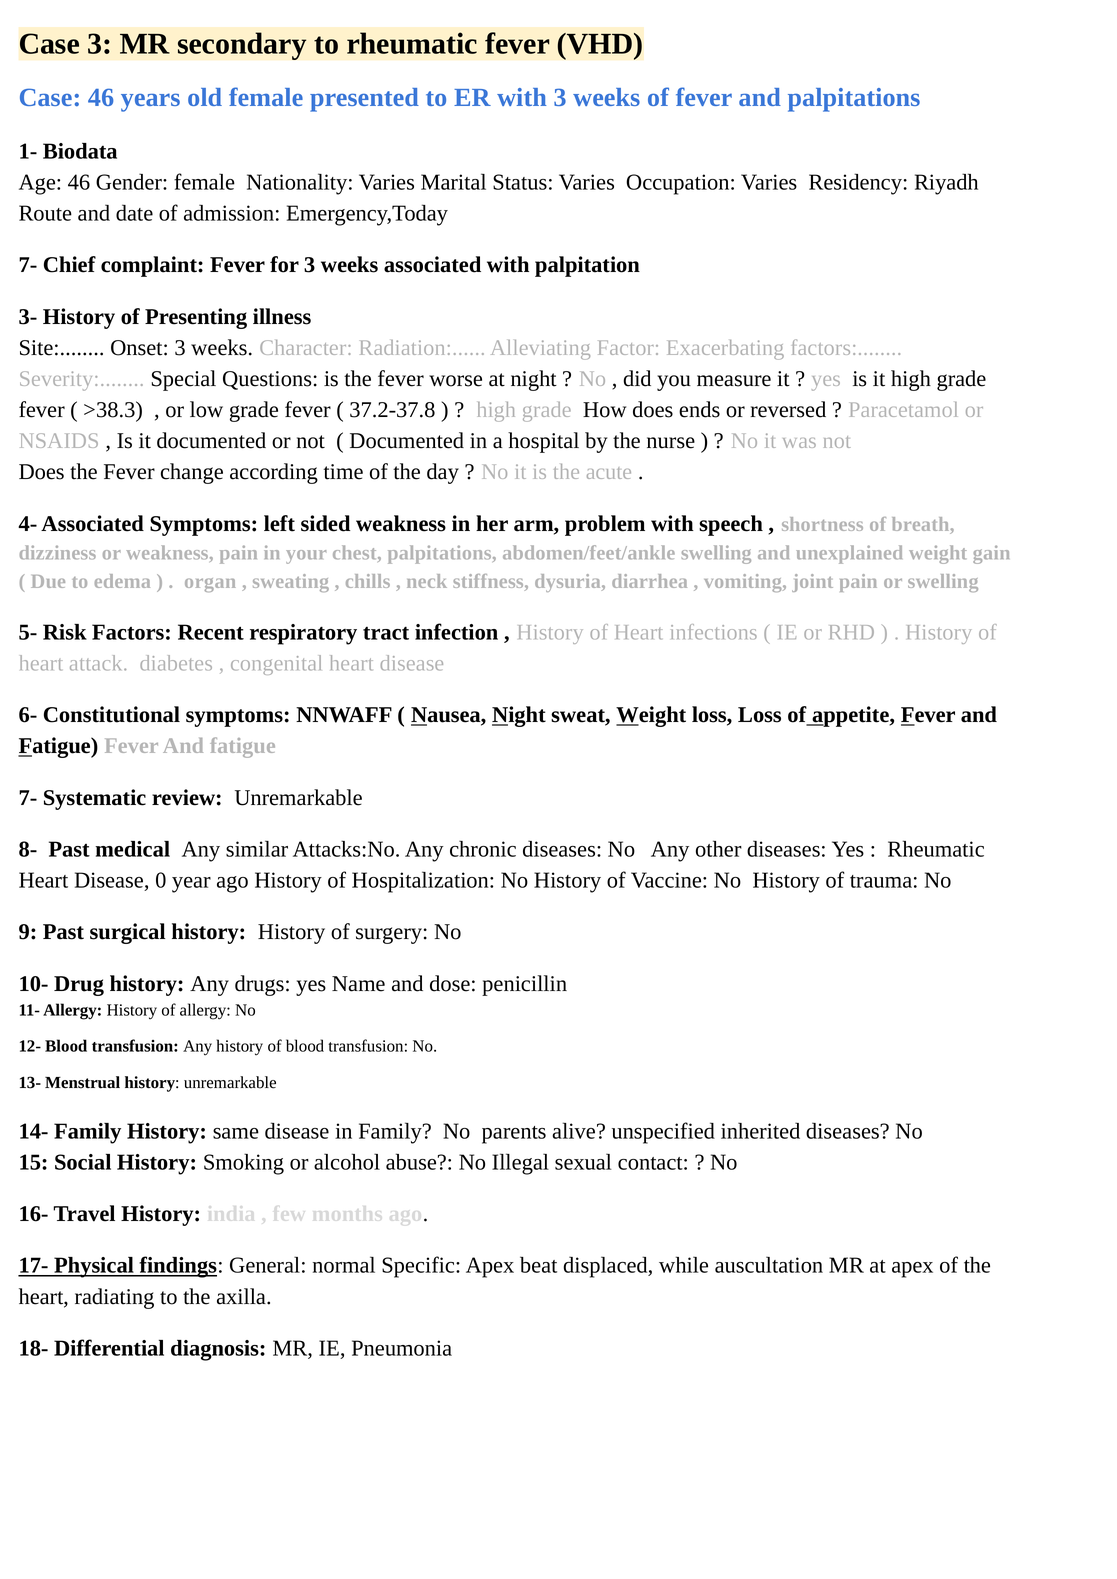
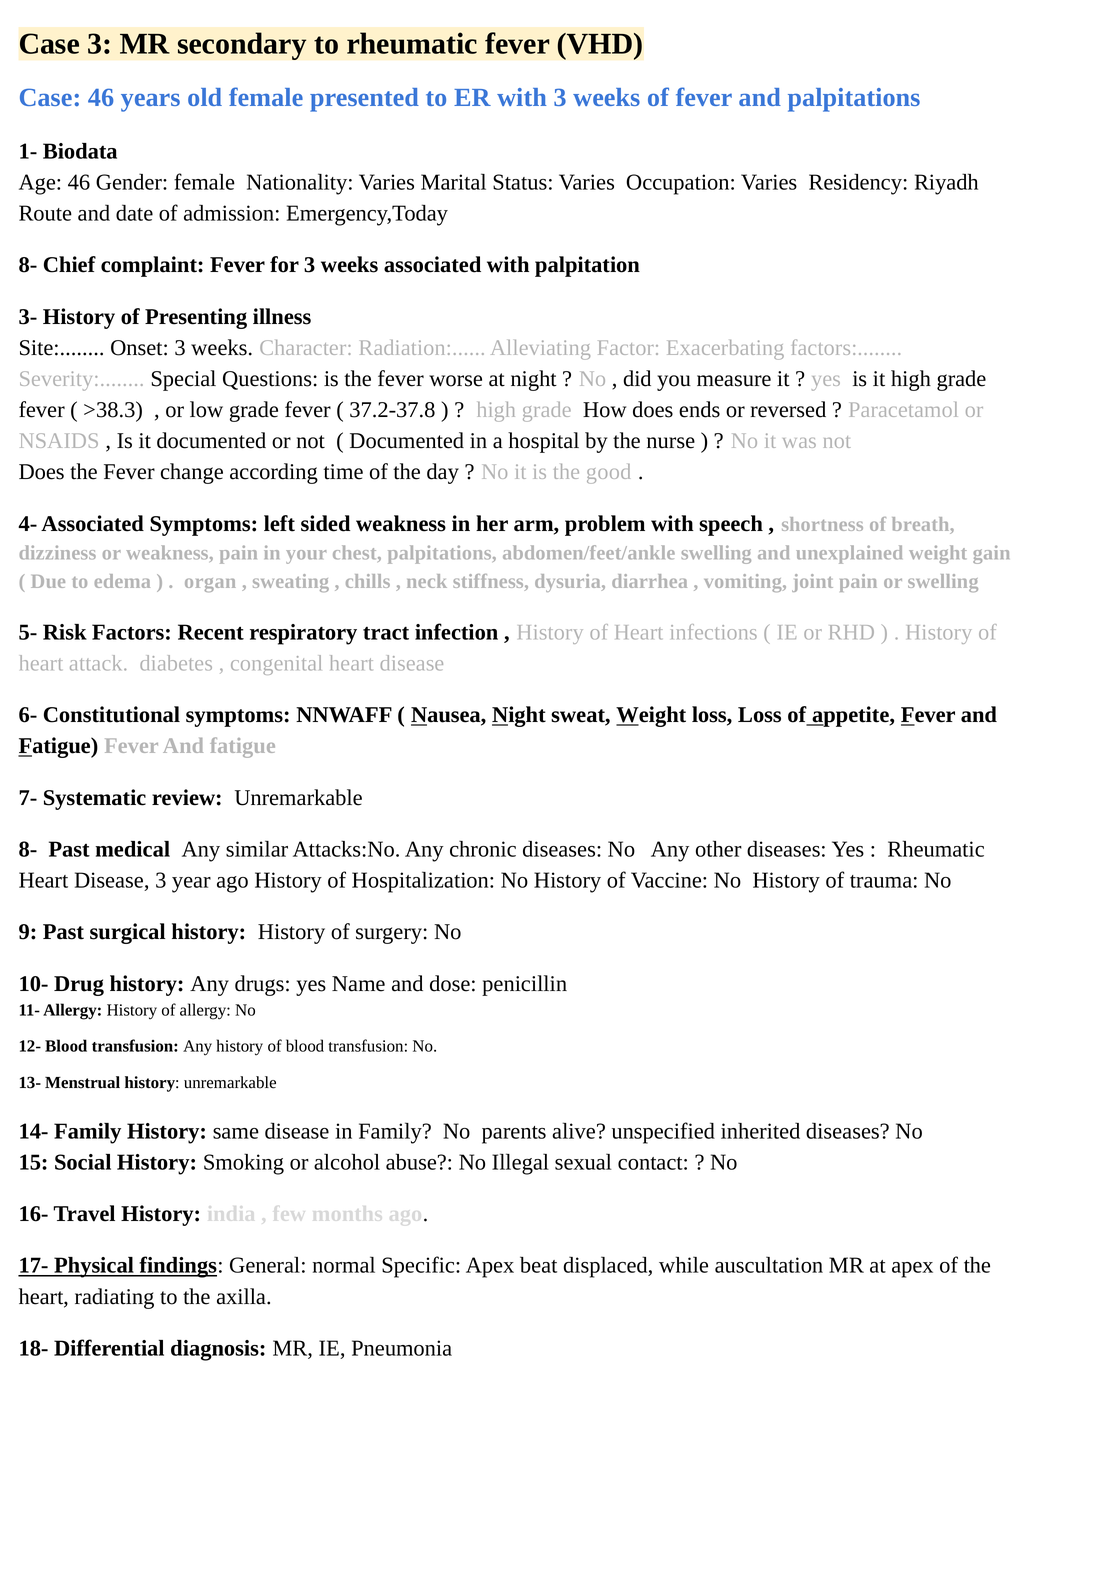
7-: 7- -> 8- (28, 265)
acute: acute -> good (609, 472)
Disease 0: 0 -> 3 (161, 881)
